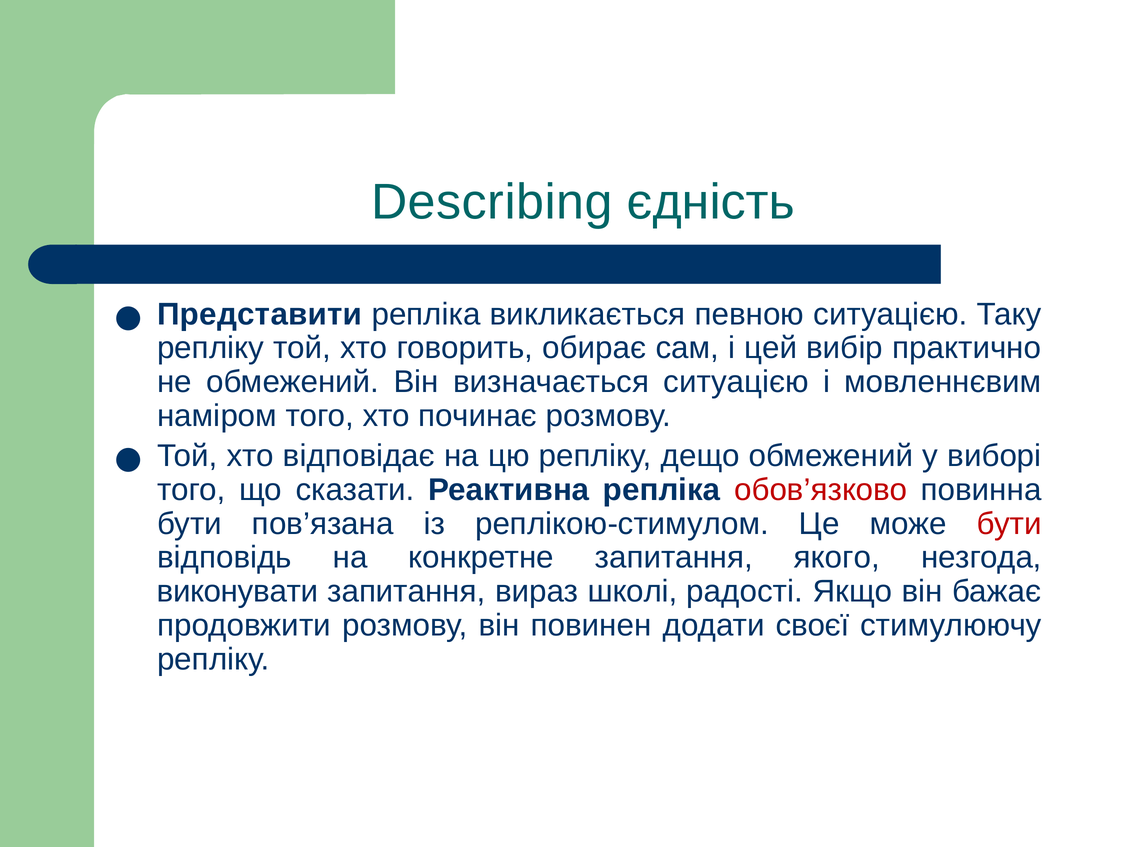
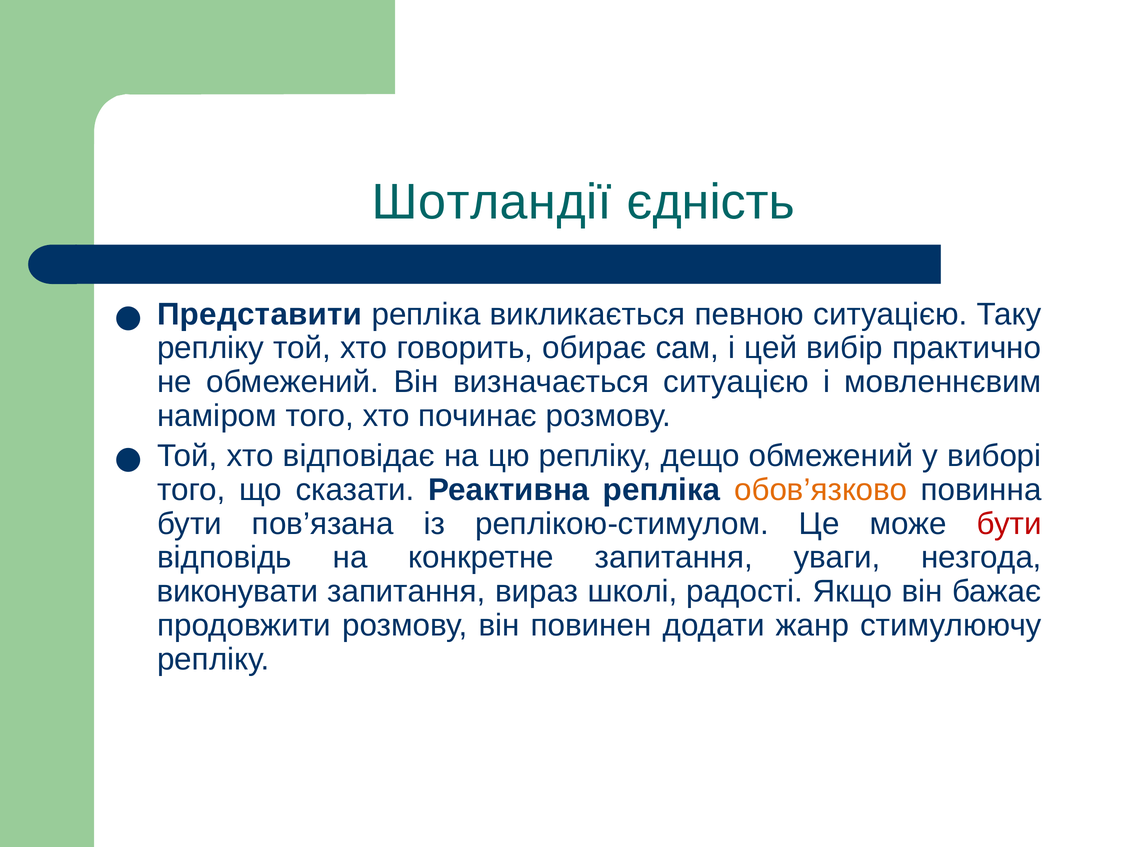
Describing: Describing -> Шотландії (492, 202)
обов’язково colour: red -> orange (821, 490)
якого: якого -> уваги (837, 557)
своєї: своєї -> жанр (812, 625)
